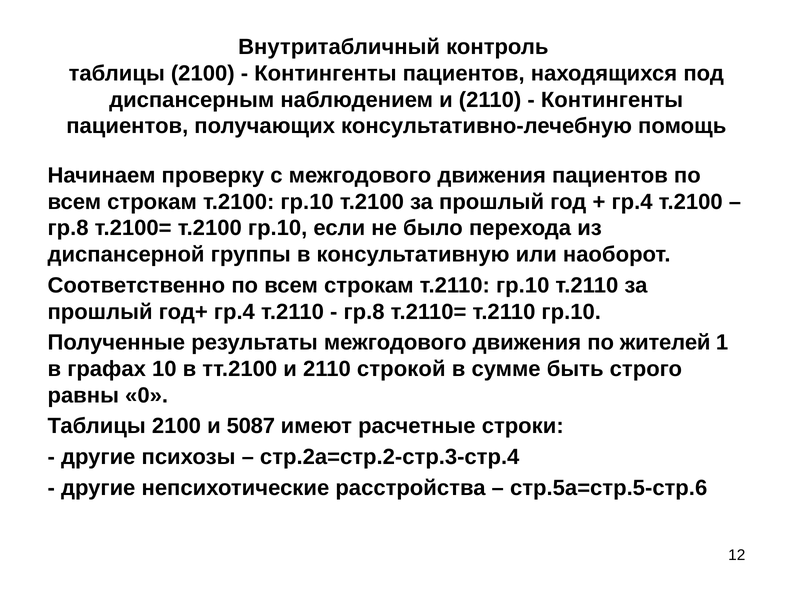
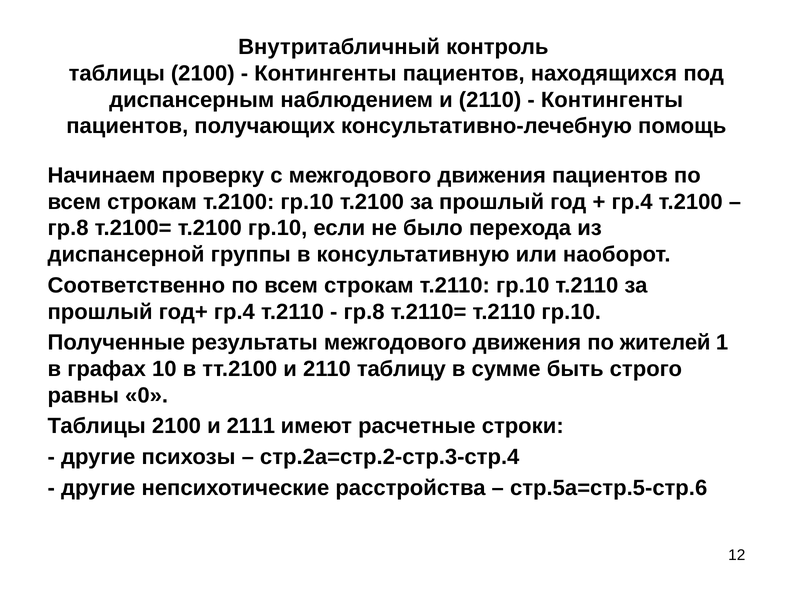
строкой: строкой -> таблицу (401, 369)
5087: 5087 -> 2111 (251, 427)
